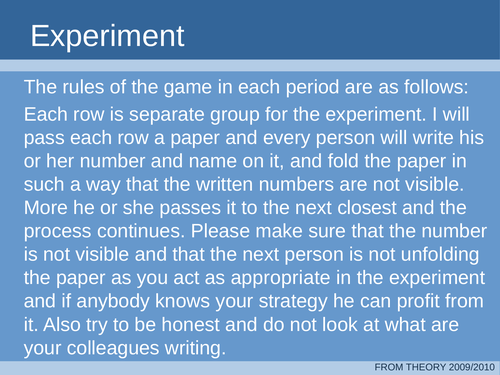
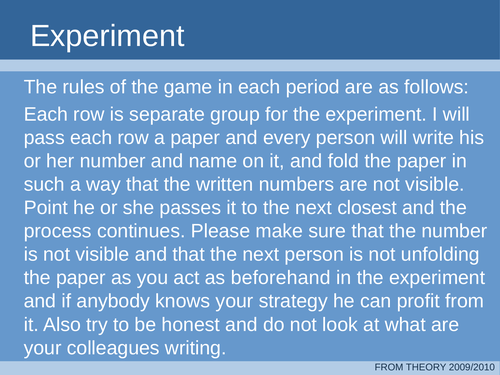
More: More -> Point (46, 208)
appropriate: appropriate -> beforehand (281, 278)
